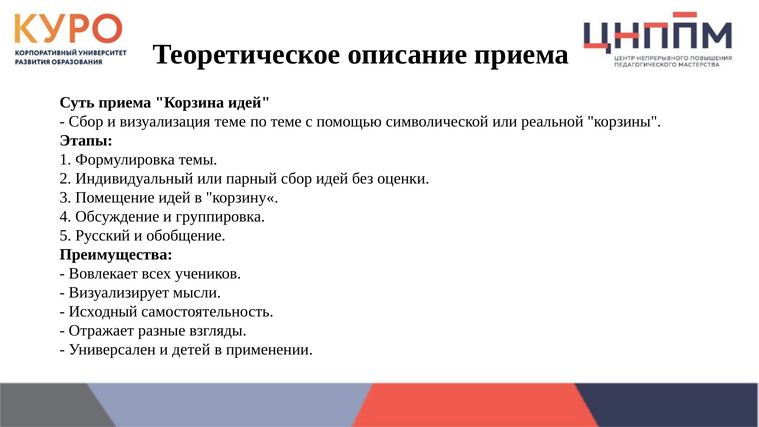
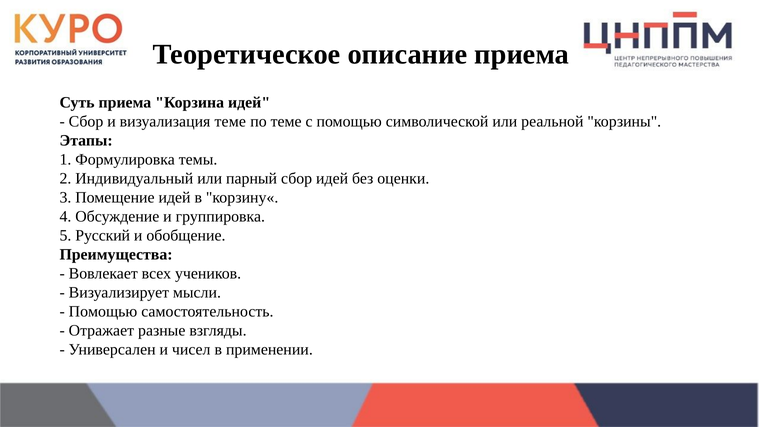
Исходный: Исходный -> Помощью (103, 311)
детей: детей -> чисел (191, 349)
